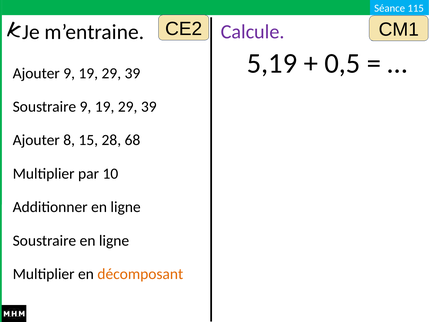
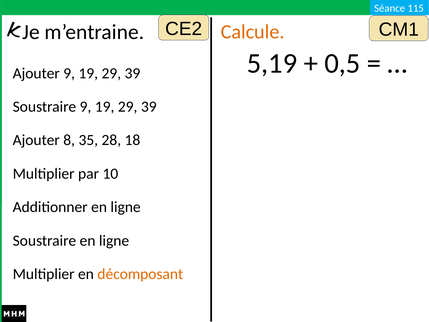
Calcule colour: purple -> orange (253, 32)
15: 15 -> 35 (88, 140)
68: 68 -> 18 (132, 140)
